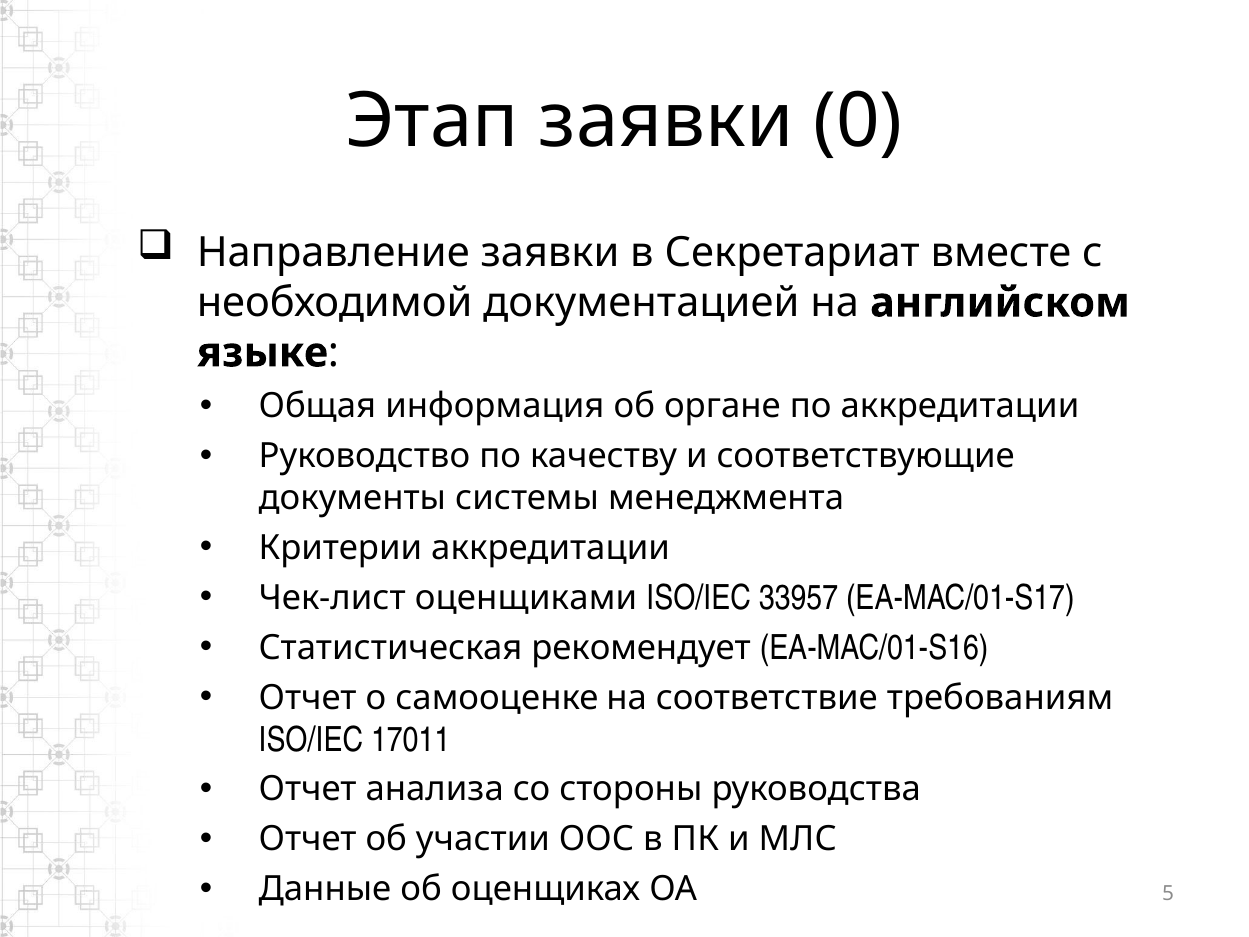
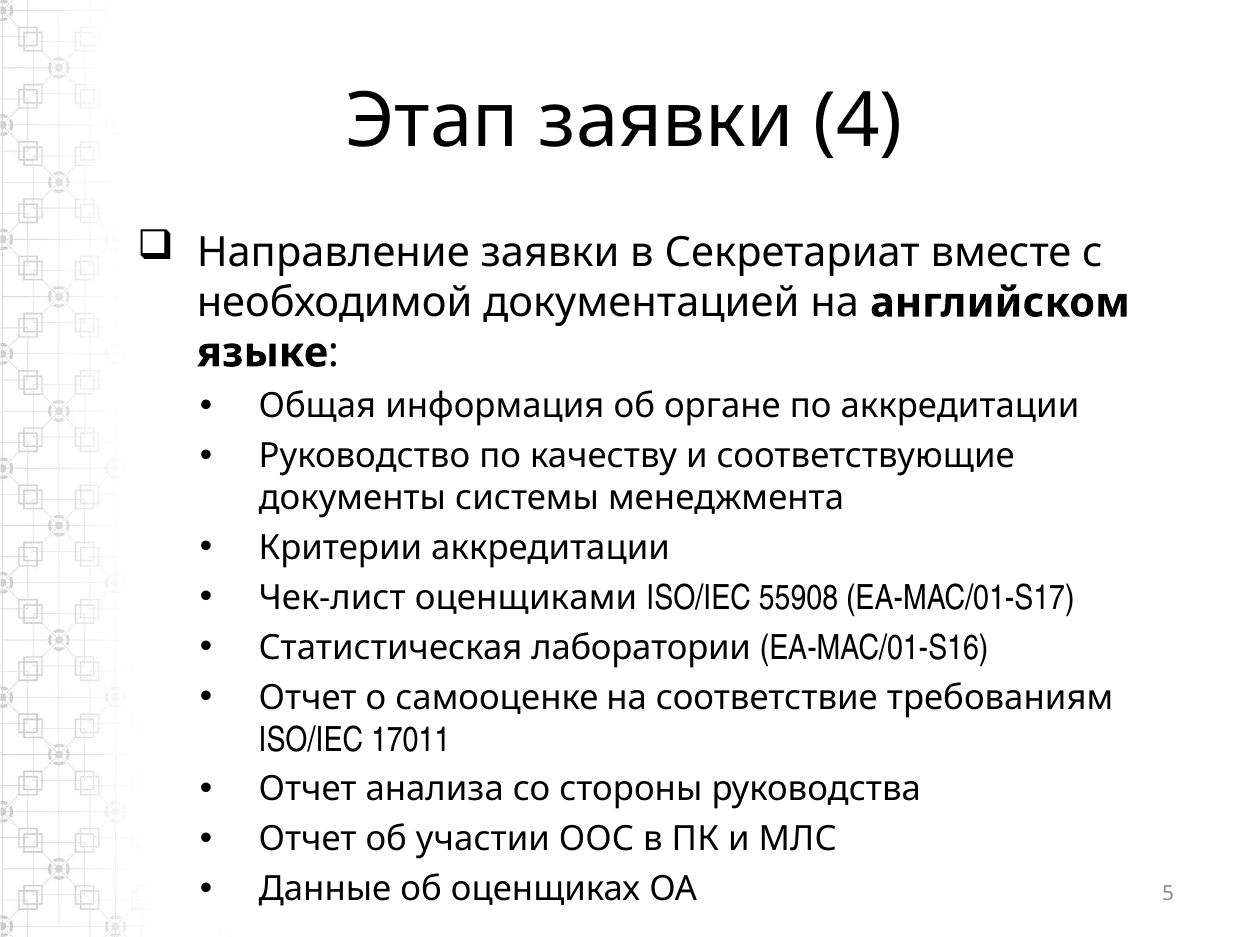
0: 0 -> 4 (858, 121)
33957: 33957 -> 55908 (798, 598)
рекомендует: рекомендует -> лаборатории (641, 648)
